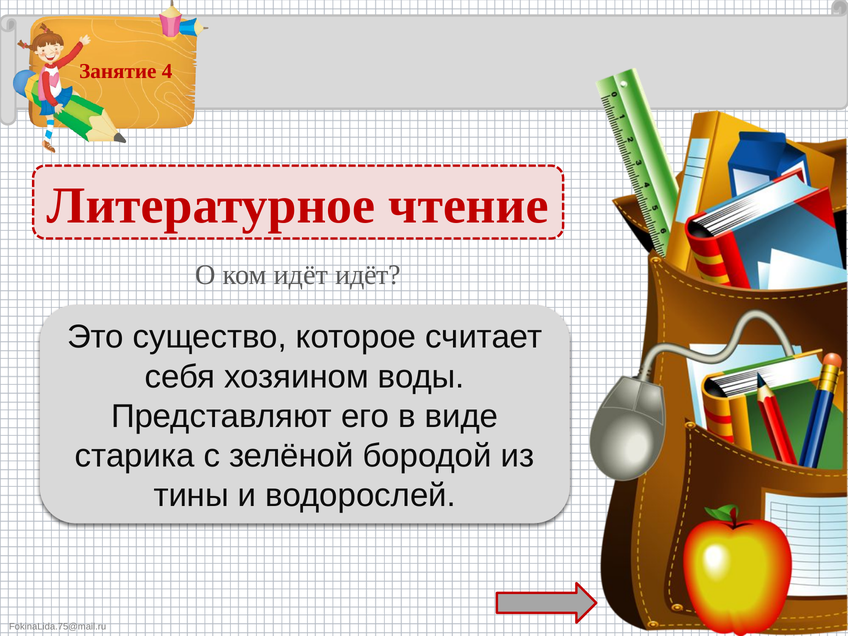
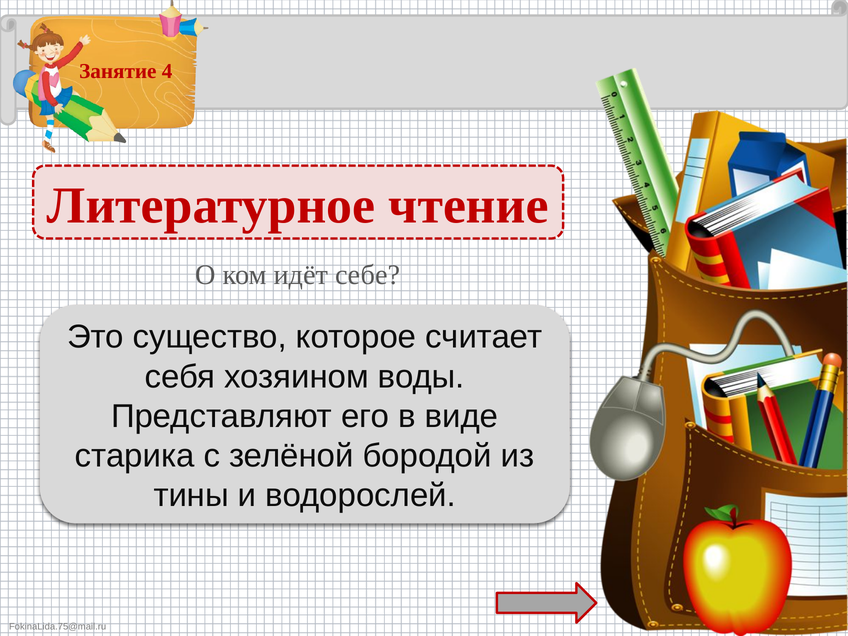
идёт идёт: идёт -> себе (368, 275)
